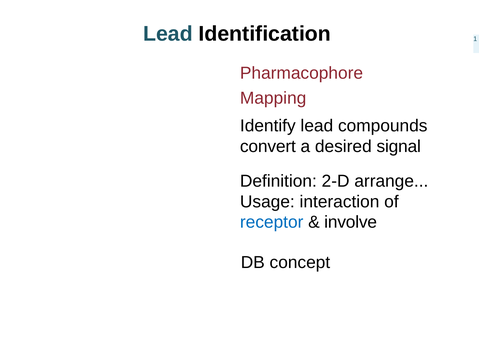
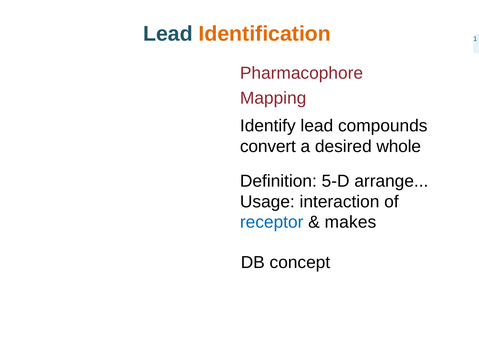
Identification colour: black -> orange (265, 34)
signal: signal -> whole (399, 147)
2-D: 2-D -> 5-D (336, 181)
involve: involve -> makes (350, 222)
